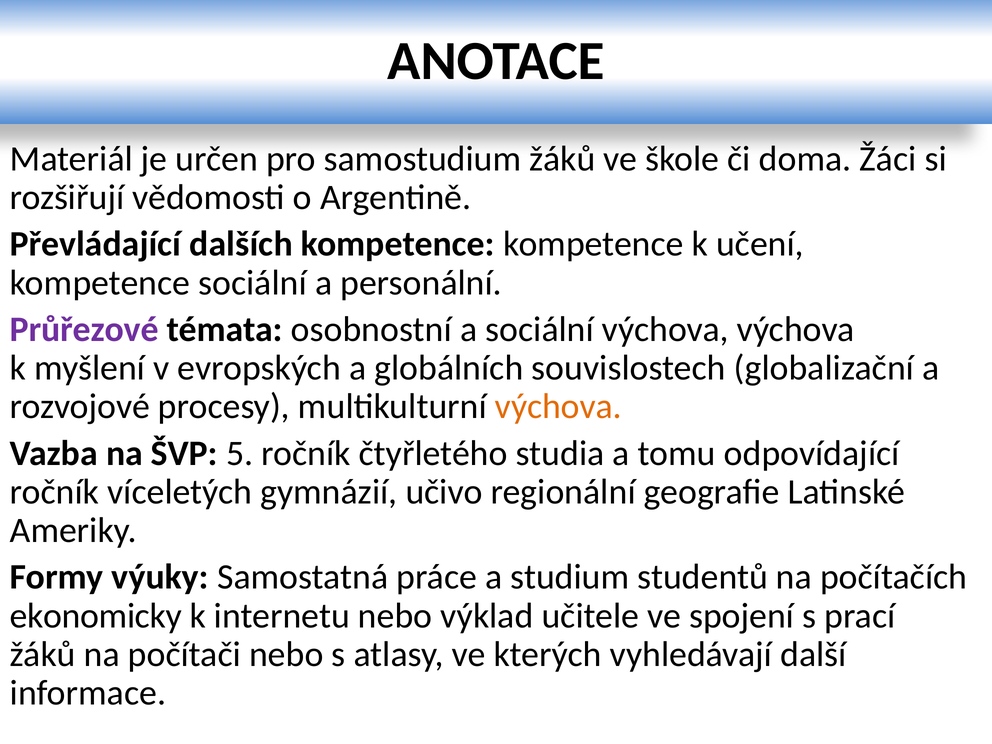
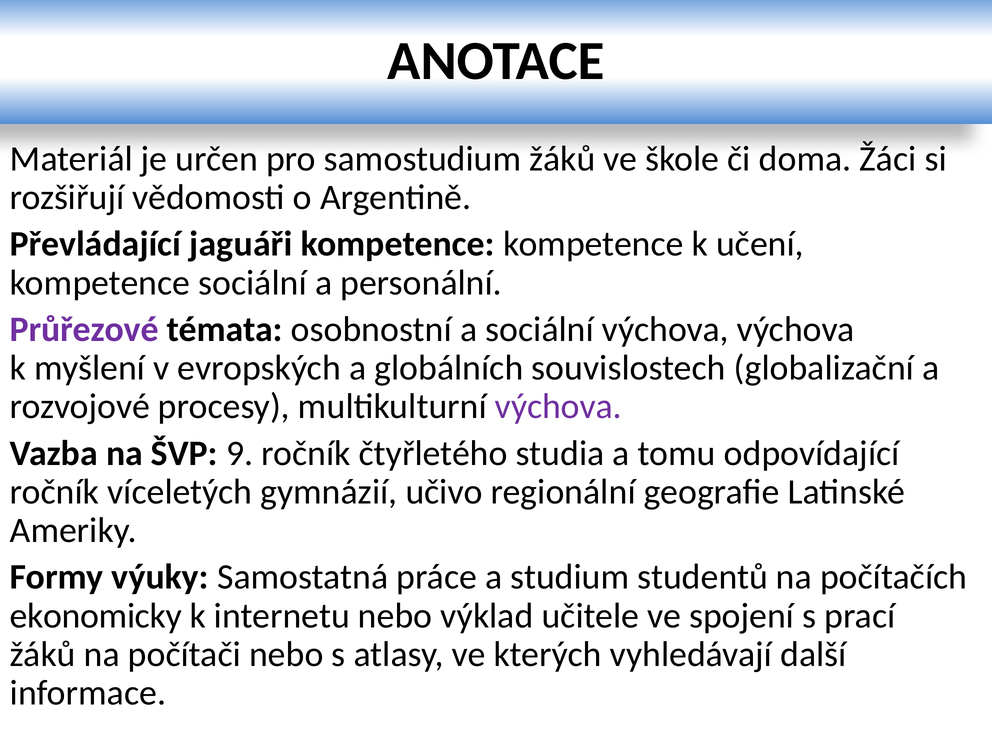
dalších: dalších -> jaguáři (241, 244)
výchova colour: orange -> purple (558, 407)
5: 5 -> 9 (240, 453)
